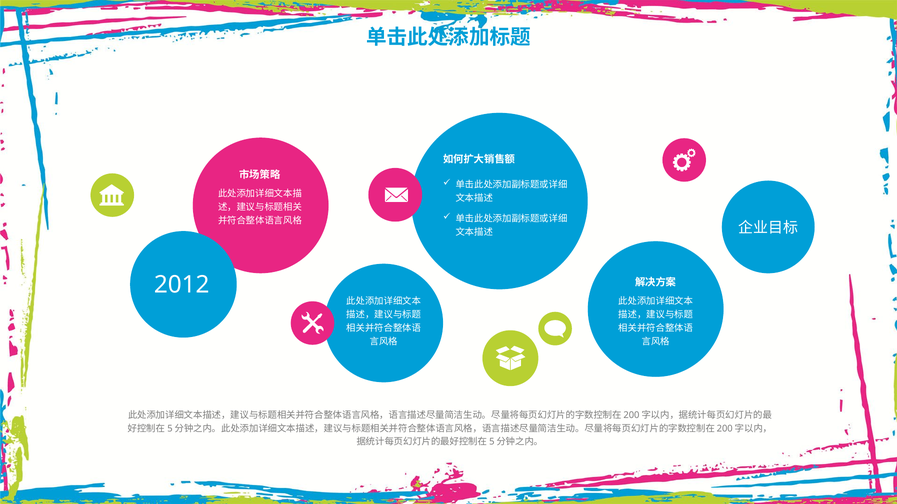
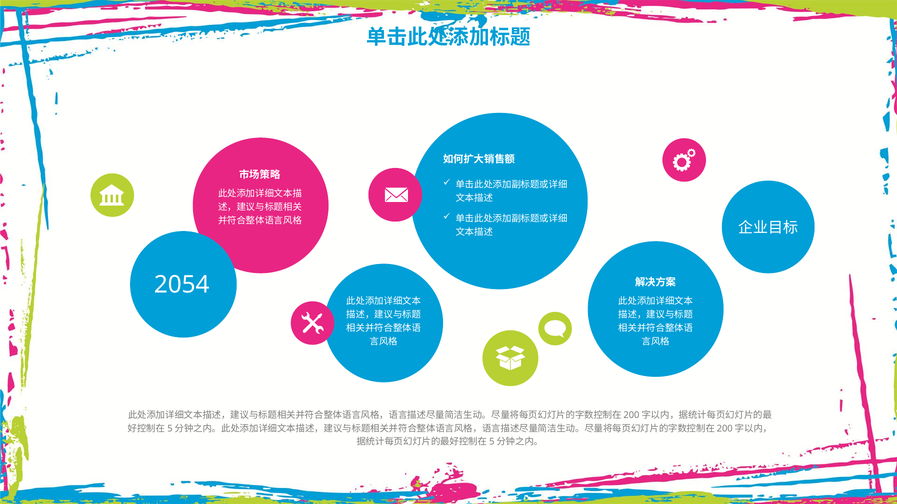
2012: 2012 -> 2054 (182, 285)
